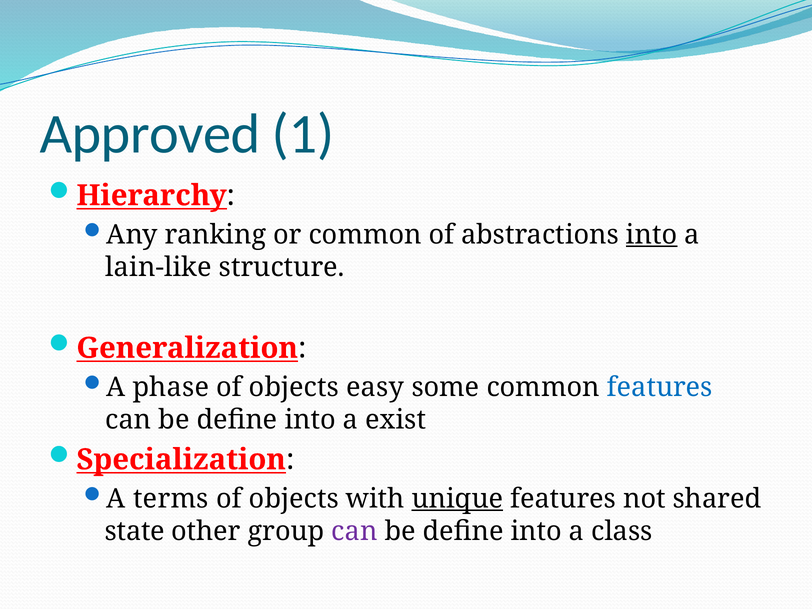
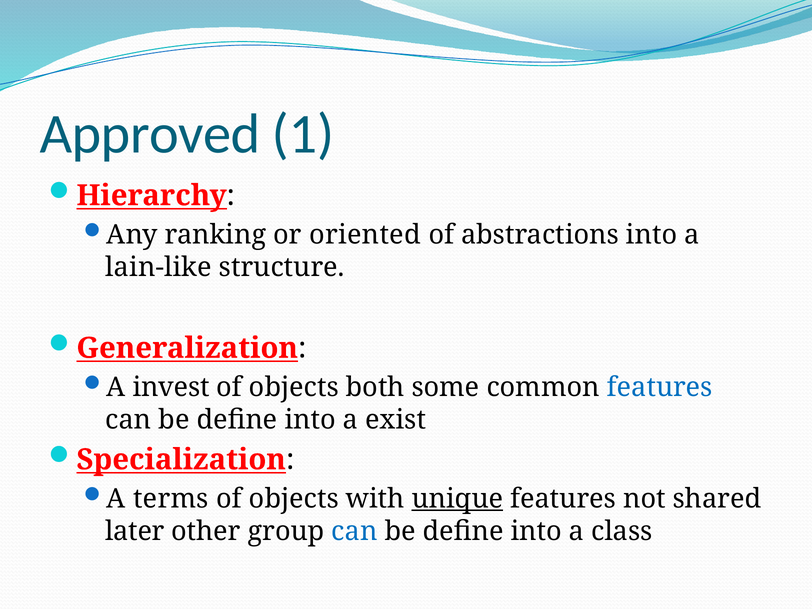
or common: common -> oriented (365, 235)
into underline: present -> none (652, 235)
phase: phase -> invest (171, 387)
easy: easy -> both (375, 387)
state: state -> later (135, 531)
can colour: purple -> blue (354, 531)
